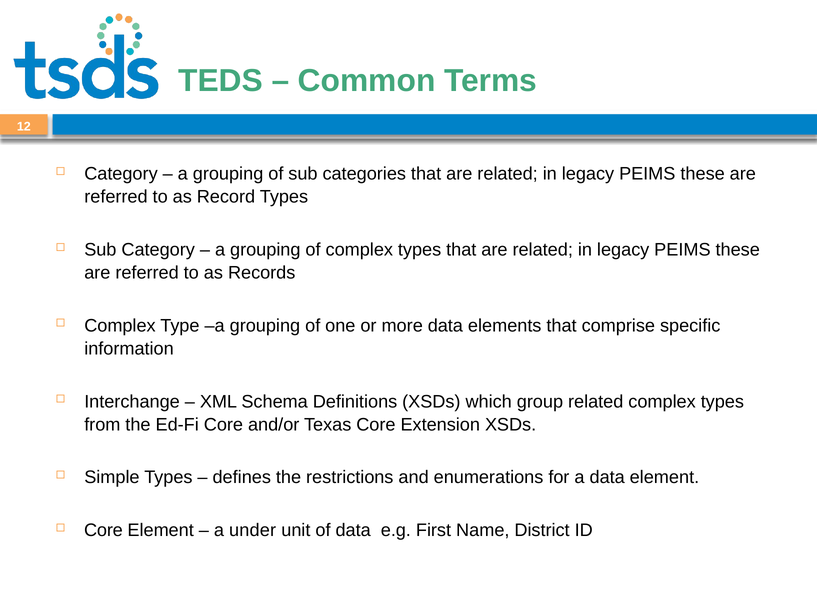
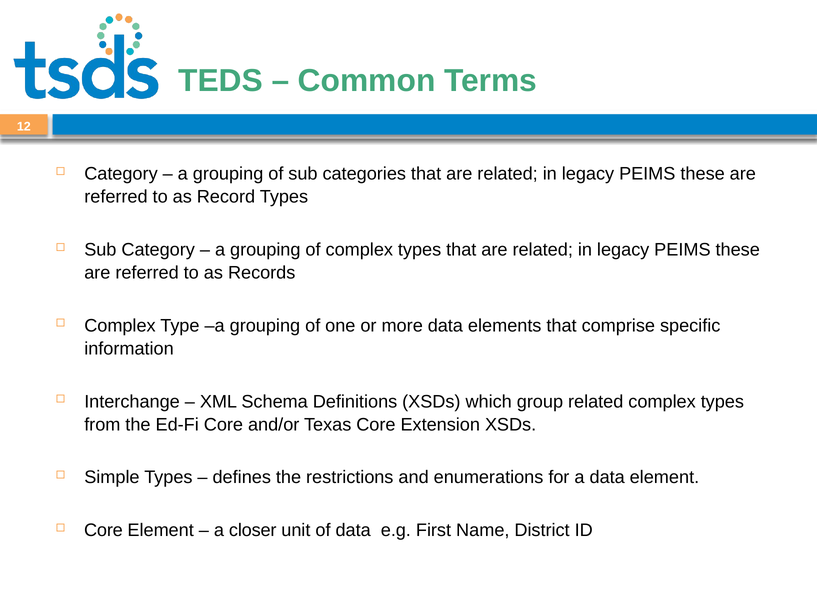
under: under -> closer (253, 531)
